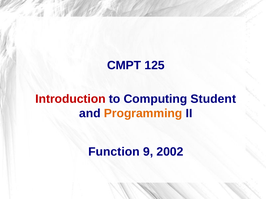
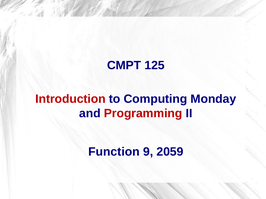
Student: Student -> Monday (213, 99)
Programming colour: orange -> red (143, 114)
2002: 2002 -> 2059 (170, 152)
